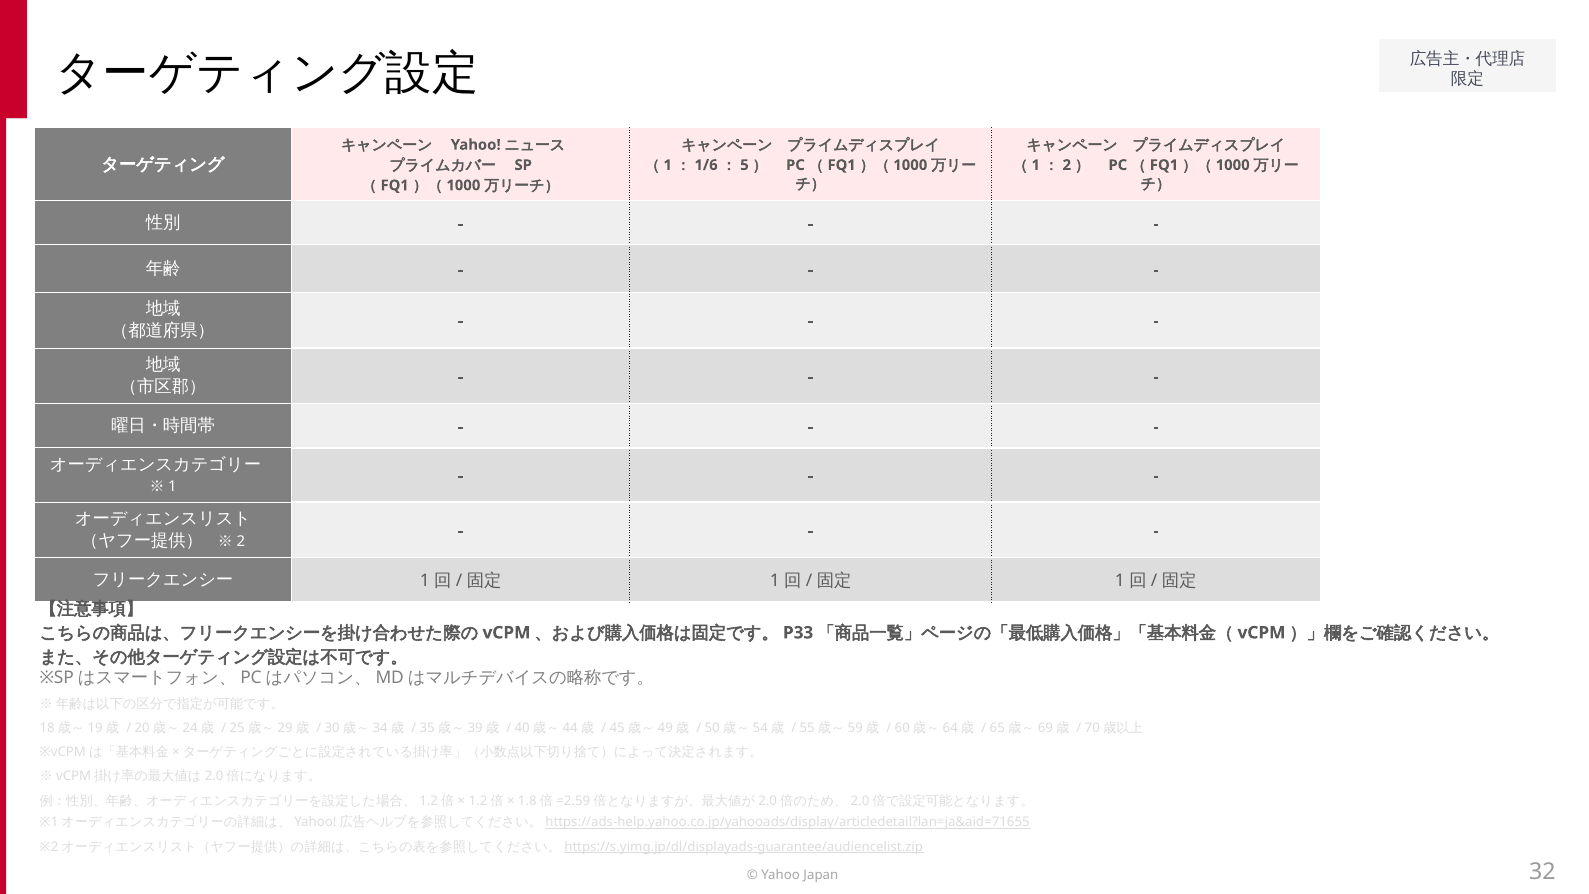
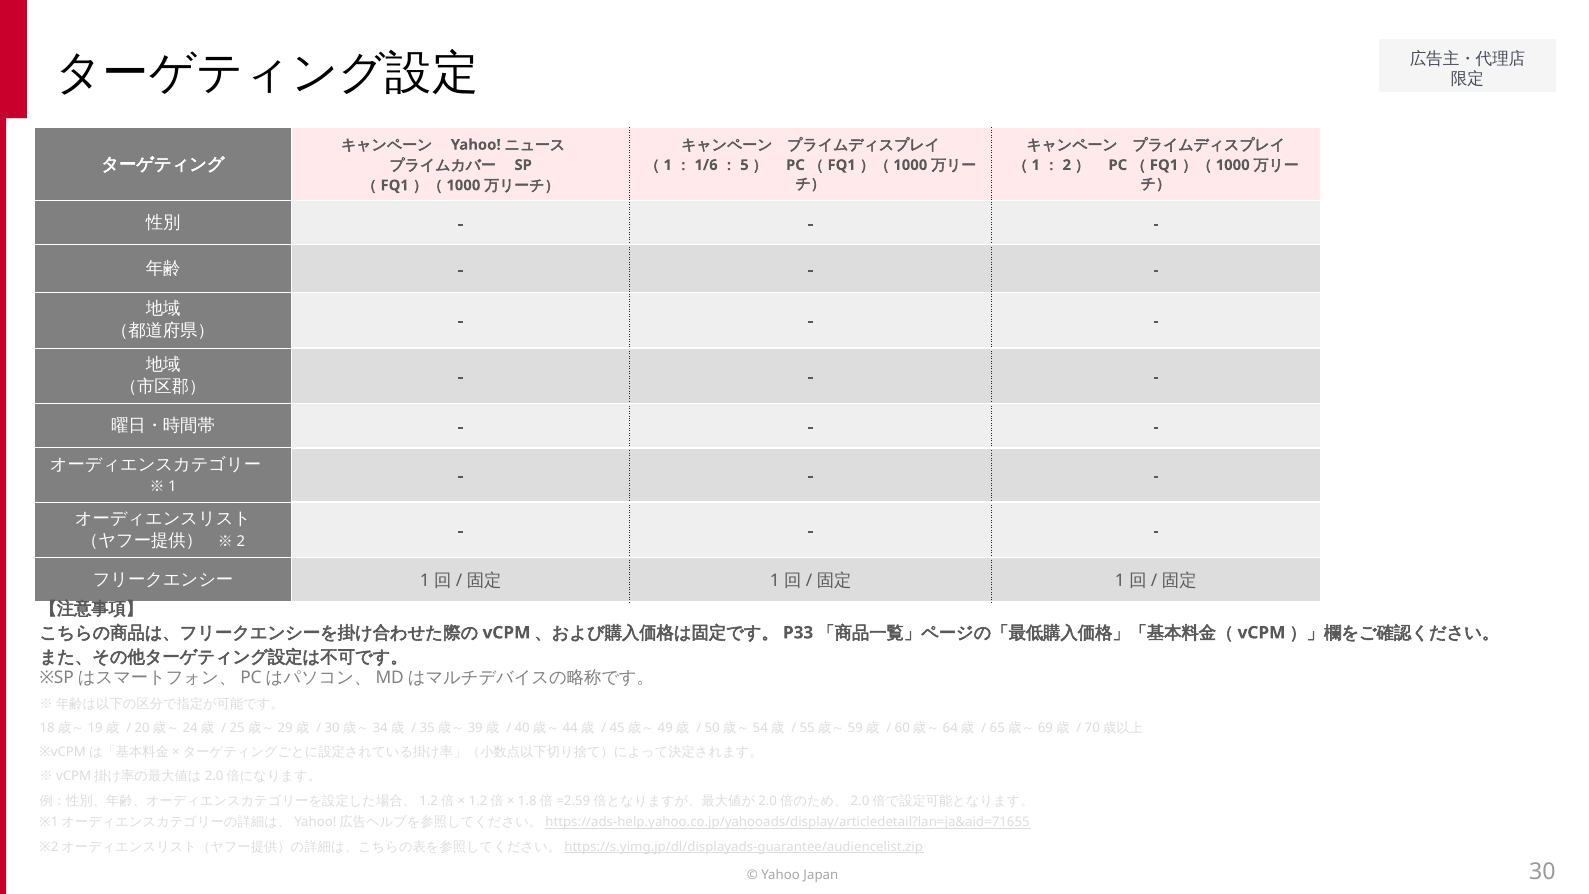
32: 32 -> 30 (1542, 872)
